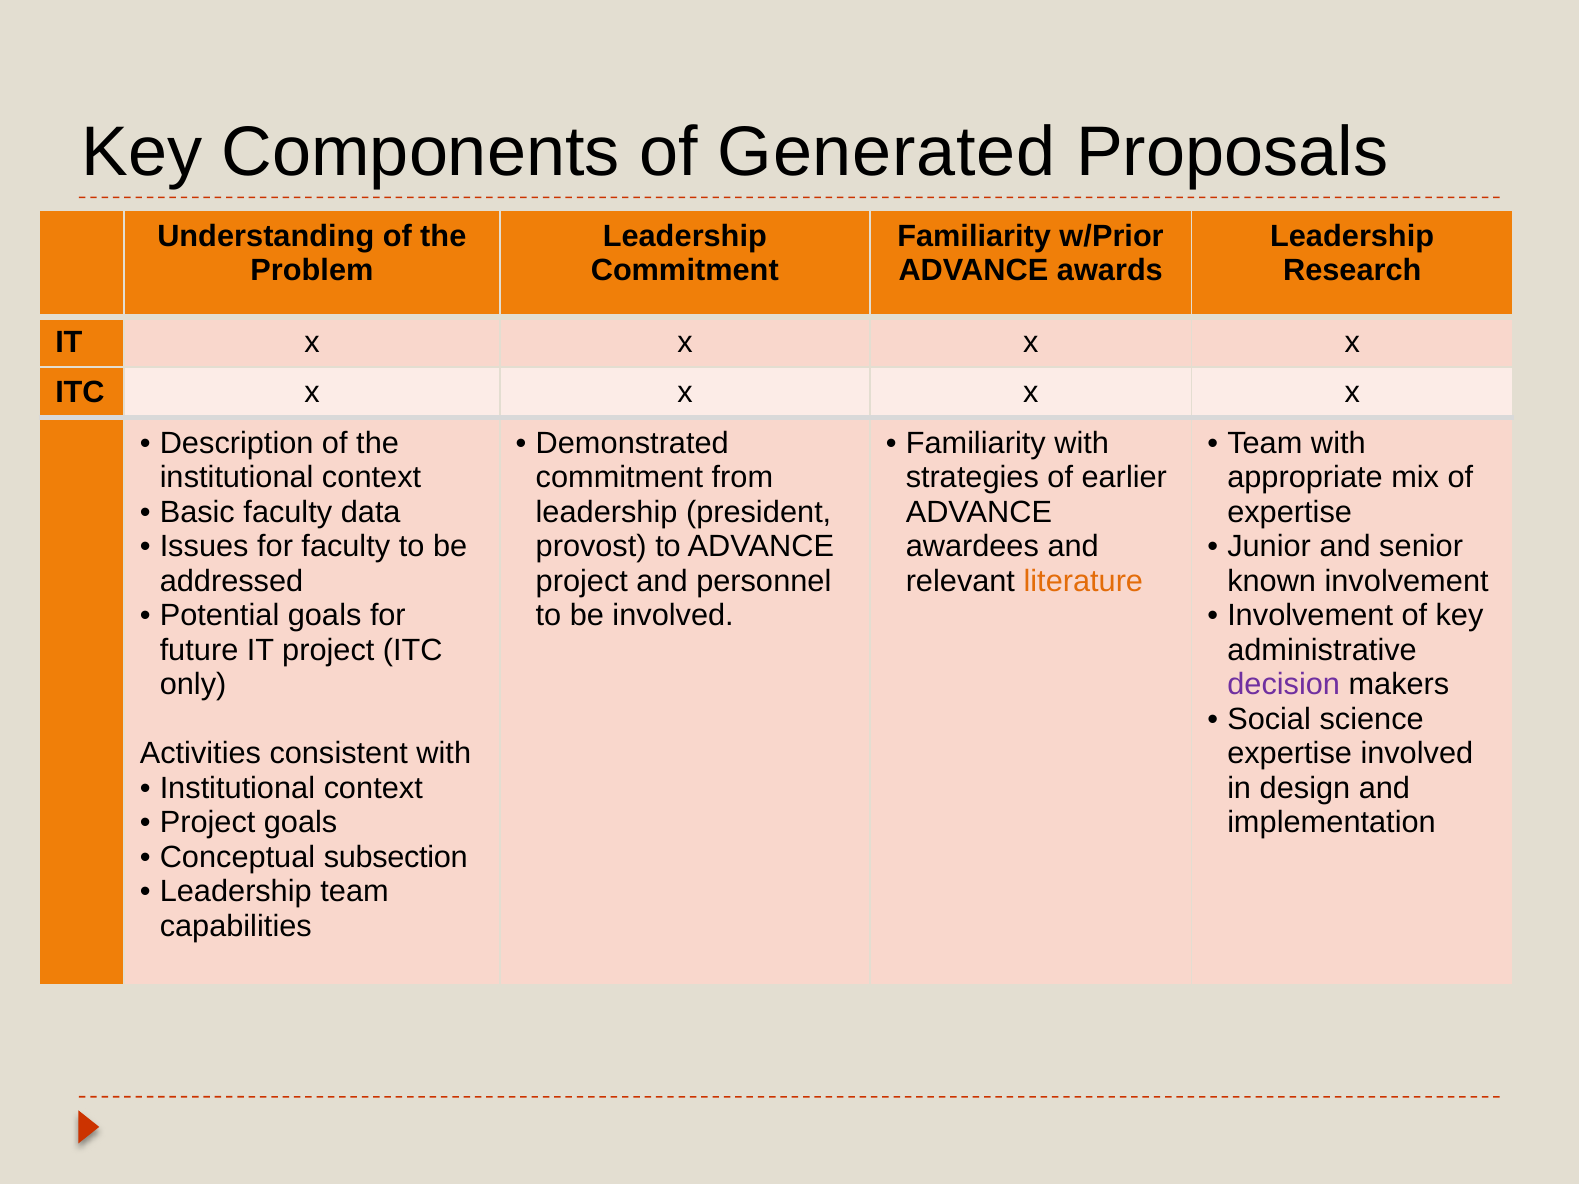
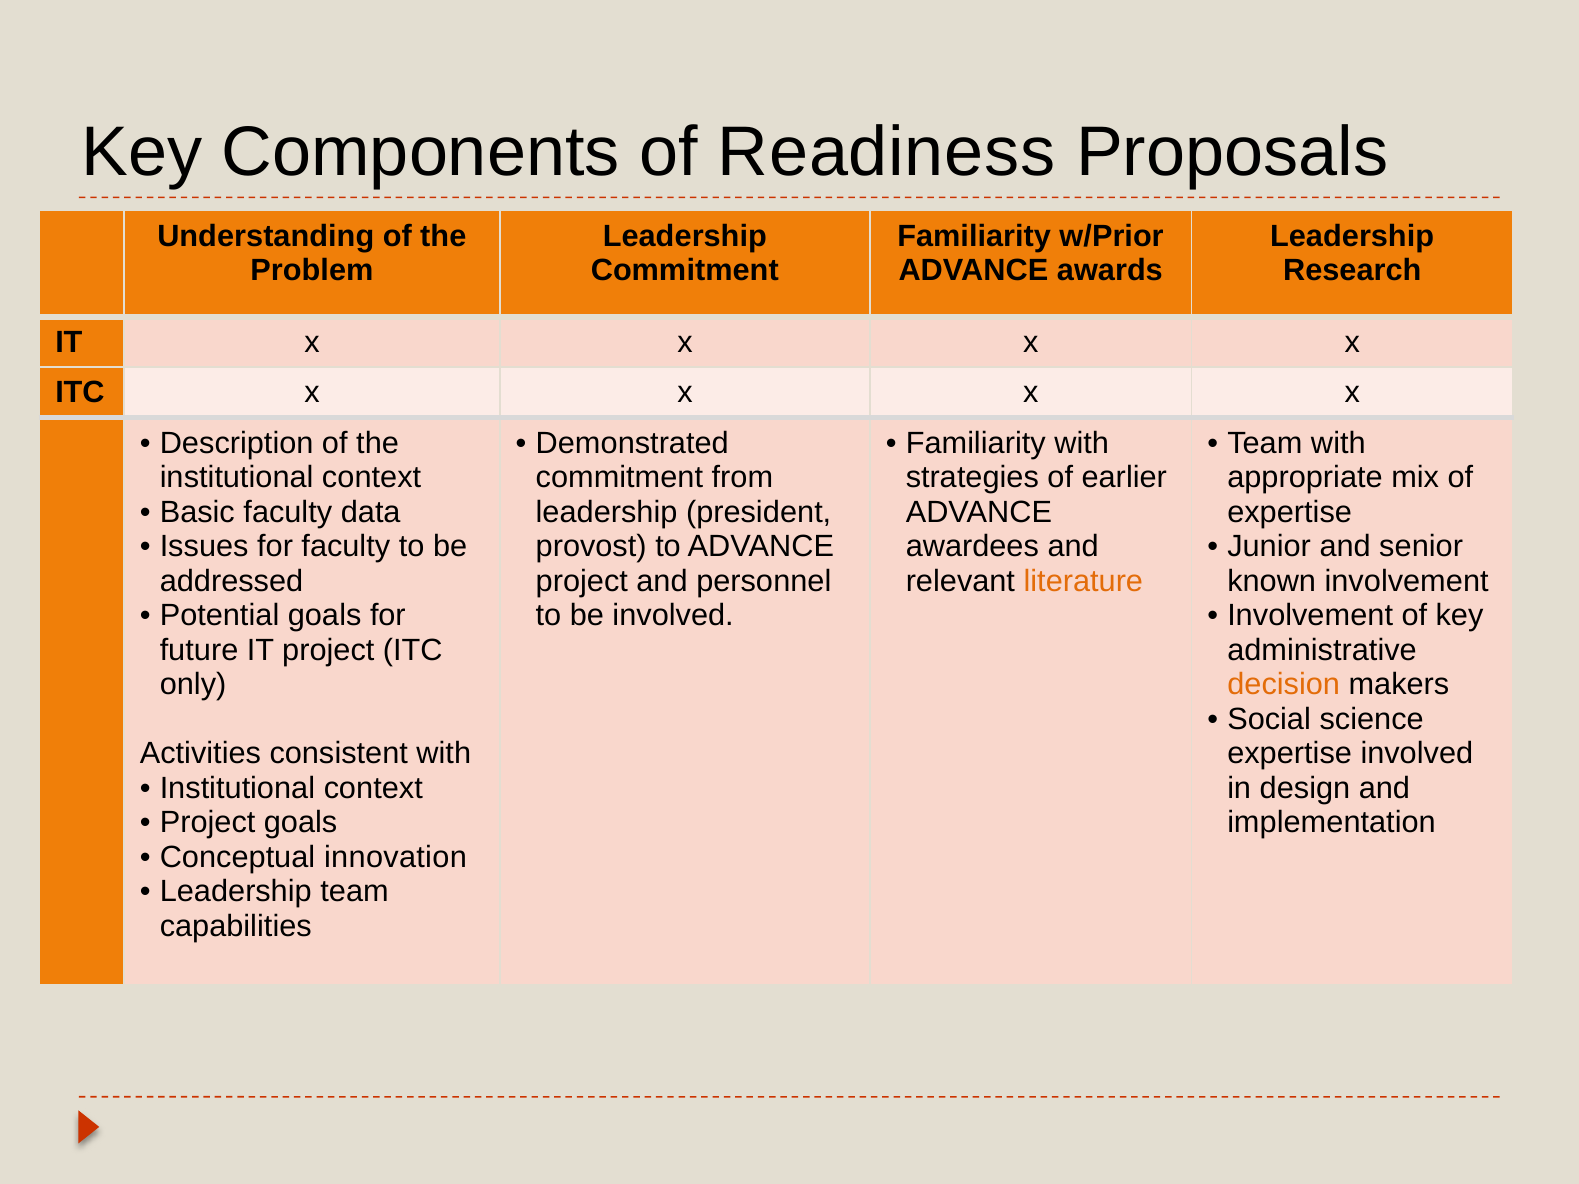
Generated: Generated -> Readiness (887, 152)
decision colour: purple -> orange (1284, 685)
subsection: subsection -> innovation (395, 857)
